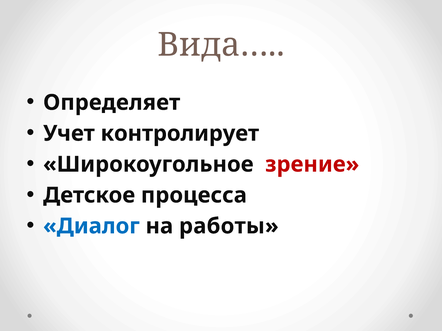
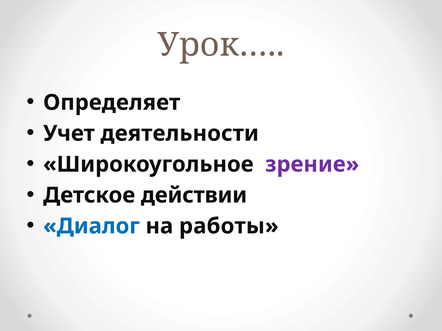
Вида…: Вида… -> Урок… (221, 45)
контролирует: контролирует -> деятельности (180, 134)
зрение colour: red -> purple (312, 165)
процесса: процесса -> действии (194, 196)
